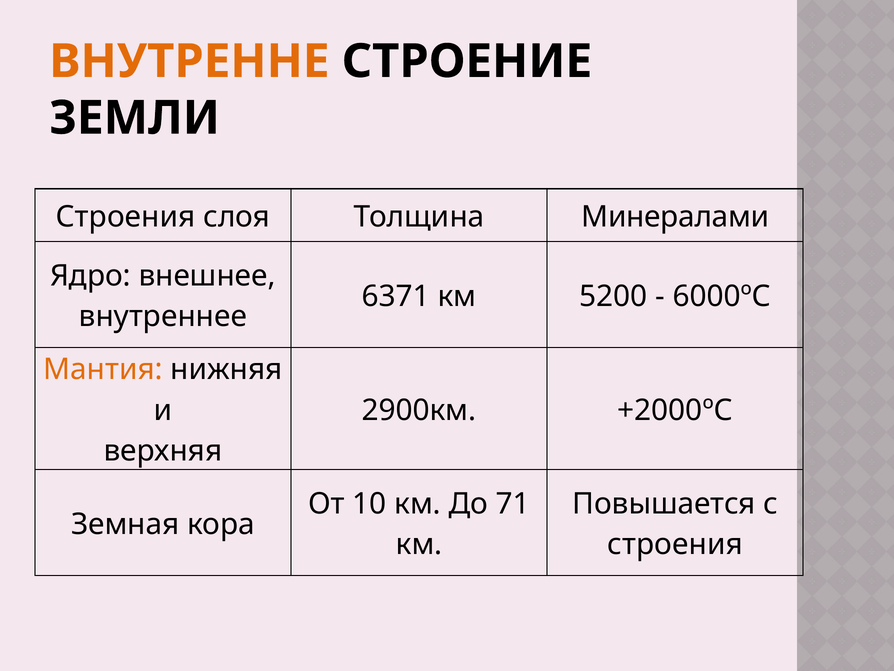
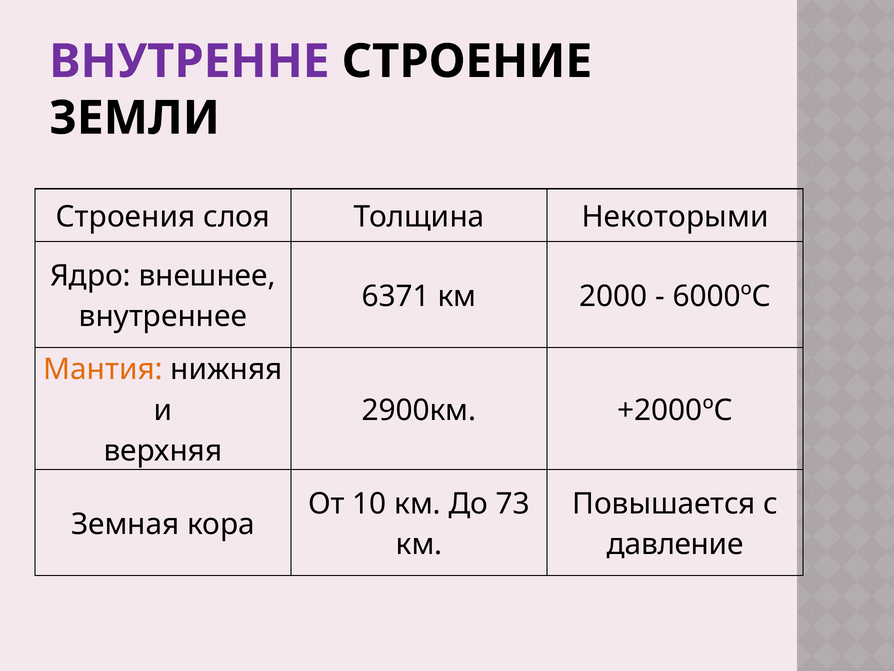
ВНУТРЕННЕ colour: orange -> purple (189, 61)
Минералами: Минералами -> Некоторыми (675, 217)
5200: 5200 -> 2000 (613, 296)
71: 71 -> 73 (513, 504)
строения: строения -> давление (675, 544)
